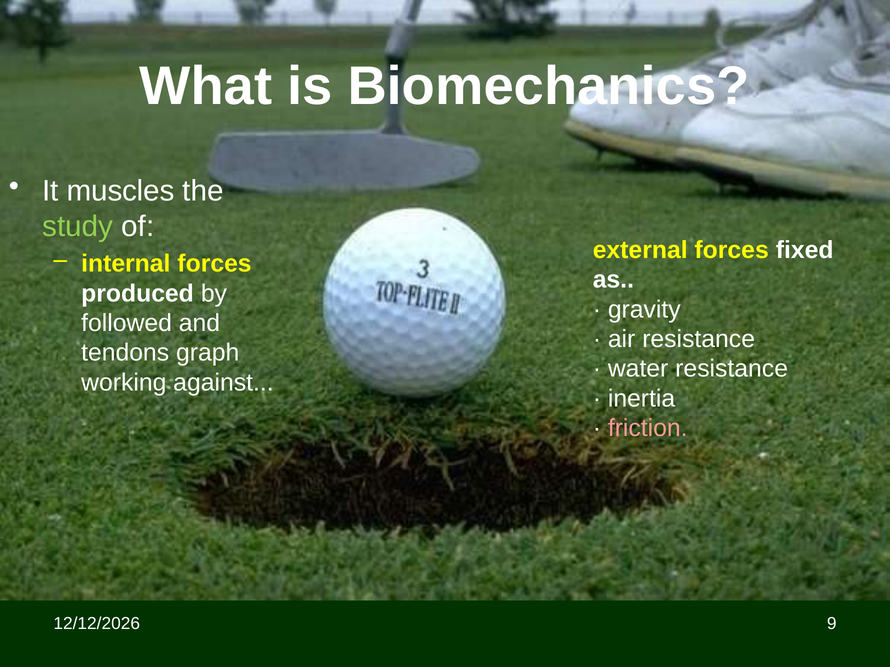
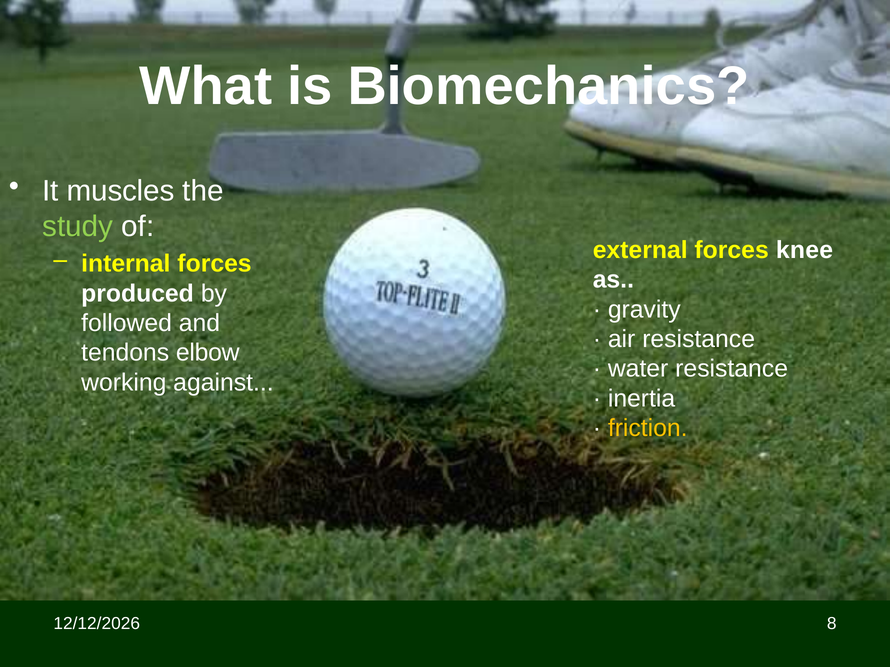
fixed: fixed -> knee (805, 250)
graph: graph -> elbow (208, 353)
friction colour: pink -> yellow (648, 428)
9: 9 -> 8 (832, 624)
